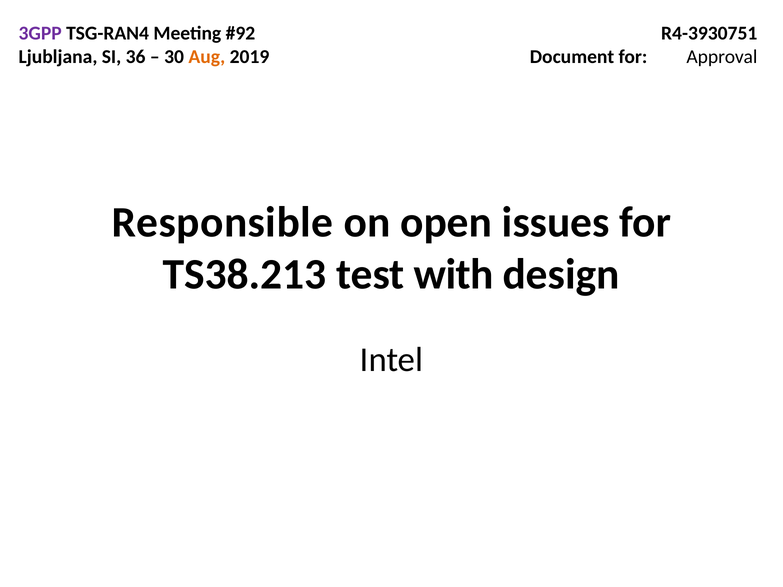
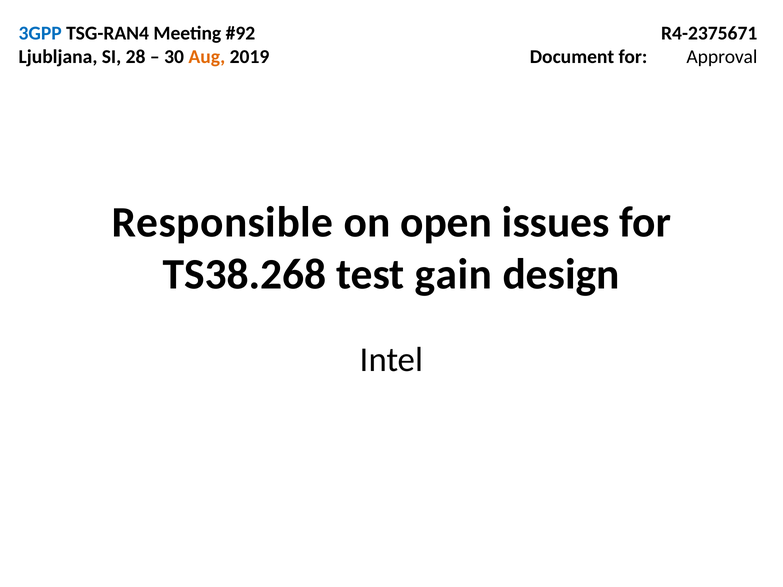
3GPP colour: purple -> blue (40, 33)
R4-3930751: R4-3930751 -> R4-2375671 (709, 33)
36: 36 -> 28 (136, 57)
TS38.213: TS38.213 -> TS38.268 (245, 274)
with: with -> gain (453, 274)
